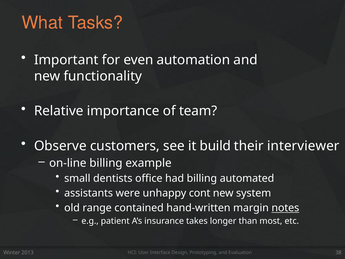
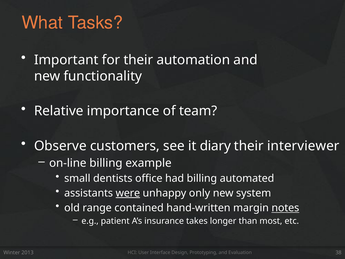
for even: even -> their (138, 60)
build: build -> diary (215, 146)
were underline: none -> present (128, 193)
cont: cont -> only (200, 193)
